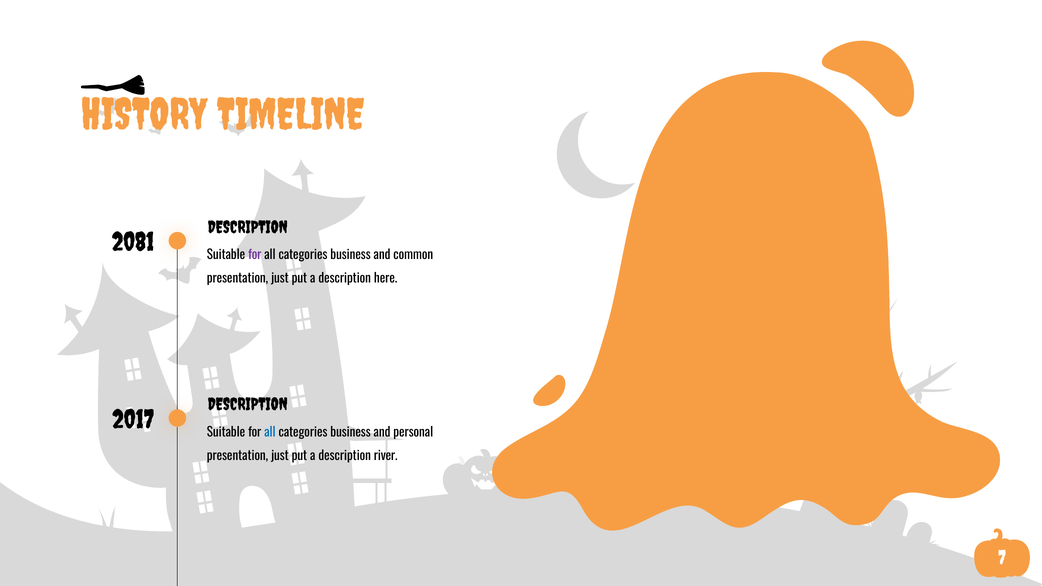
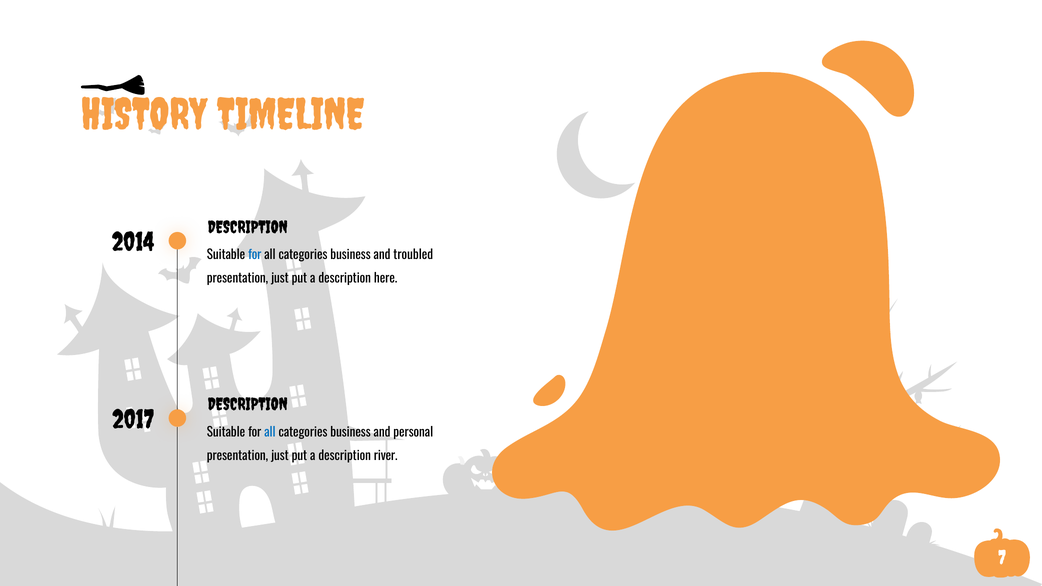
2081: 2081 -> 2014 (133, 242)
for colour: purple -> blue (255, 255)
common: common -> troubled (413, 255)
